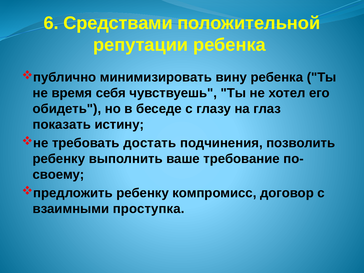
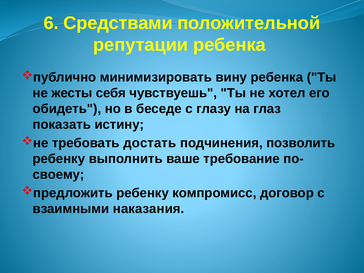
время: время -> жесты (72, 93)
проступка: проступка -> наказания (149, 209)
